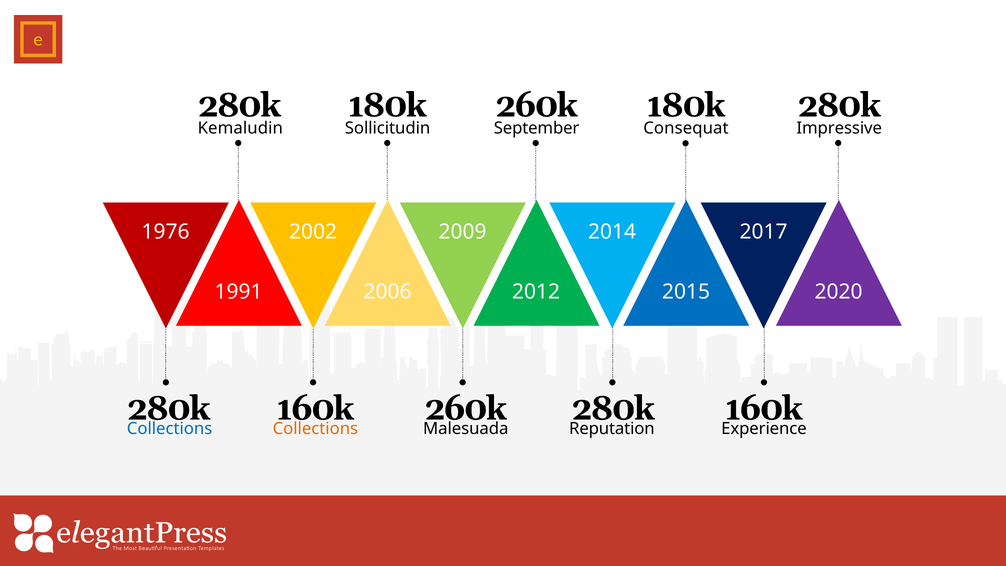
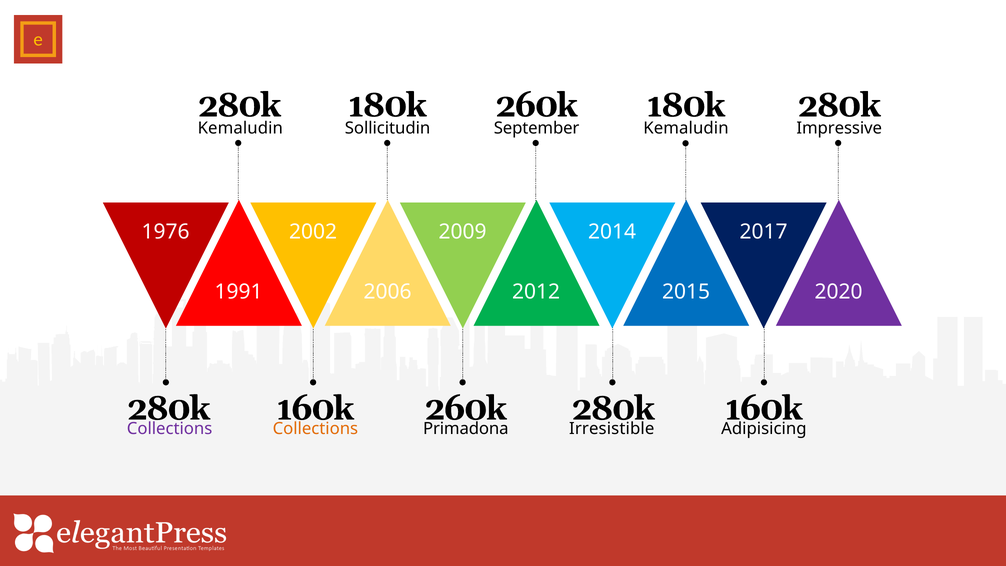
Consequat: Consequat -> Kemaludin (686, 128)
Collections colour: blue -> purple (170, 429)
Malesuada: Malesuada -> Primadona (466, 429)
Reputation: Reputation -> Irresistible (612, 429)
Experience: Experience -> Adipisicing (764, 429)
